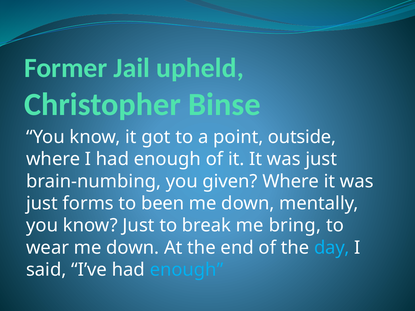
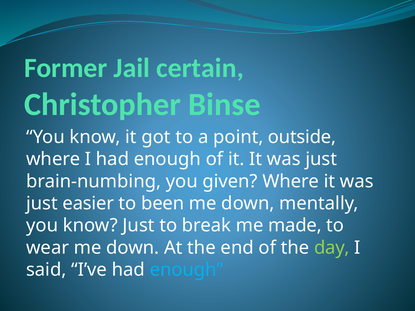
upheld: upheld -> certain (200, 68)
forms: forms -> easier (88, 204)
bring: bring -> made (295, 226)
day colour: light blue -> light green (332, 248)
